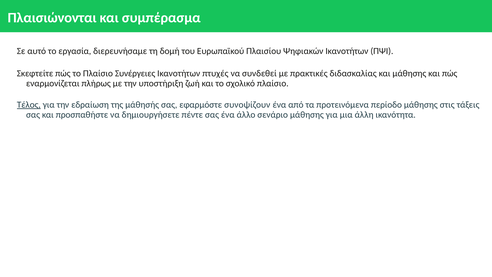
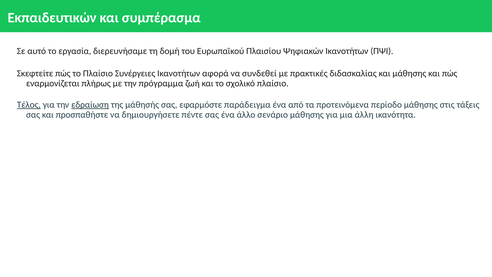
Πλαισιώνονται: Πλαισιώνονται -> Εκπαιδευτικών (52, 18)
πτυχές: πτυχές -> αφορά (215, 73)
υποστήριξη: υποστήριξη -> πρόγραμμα (161, 83)
εδραίωση underline: none -> present (90, 105)
συνοψίζουν: συνοψίζουν -> παράδειγμα (247, 105)
